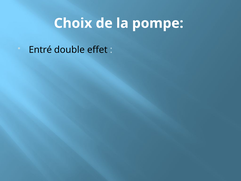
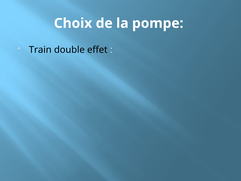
Entré: Entré -> Train (40, 50)
